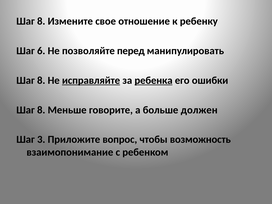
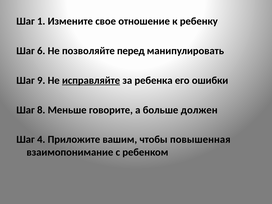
8: 8 -> 1 (41, 21)
8: 8 -> 9 (41, 80)
ребенка underline: present -> none (154, 80)
3: 3 -> 4 (41, 139)
вопрос: вопрос -> вашим (120, 139)
возможность: возможность -> повышенная (200, 139)
